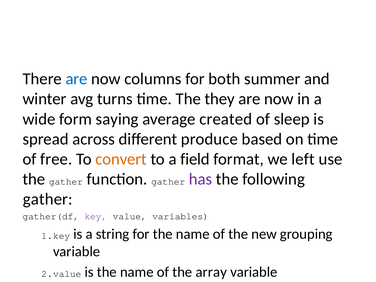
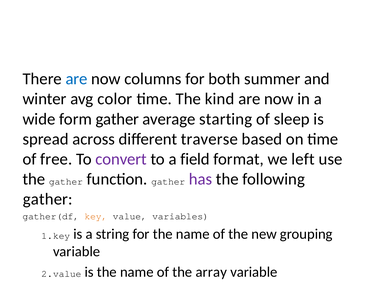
turns: turns -> color (115, 99)
they: they -> kind (220, 99)
form saying: saying -> gather (117, 119)
created: created -> starting (226, 119)
produce: produce -> traverse (209, 139)
convert colour: orange -> purple (121, 159)
key colour: purple -> orange (96, 216)
